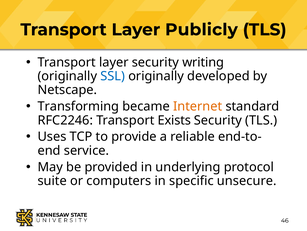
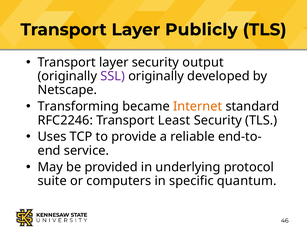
writing: writing -> output (203, 62)
SSL colour: blue -> purple (113, 76)
Exists: Exists -> Least (174, 120)
unsecure: unsecure -> quantum (247, 180)
